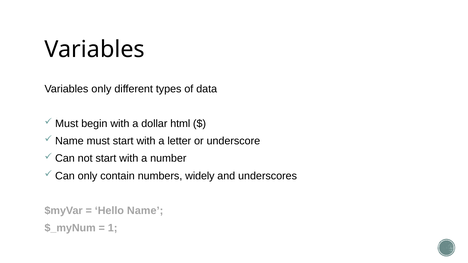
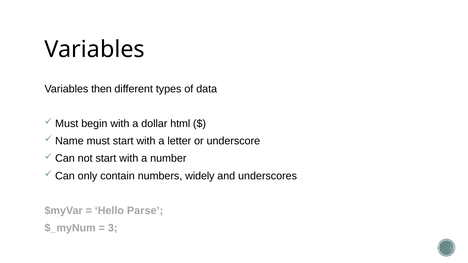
Variables only: only -> then (101, 89)
Hello Name: Name -> Parse (145, 211)
1: 1 -> 3 (113, 228)
